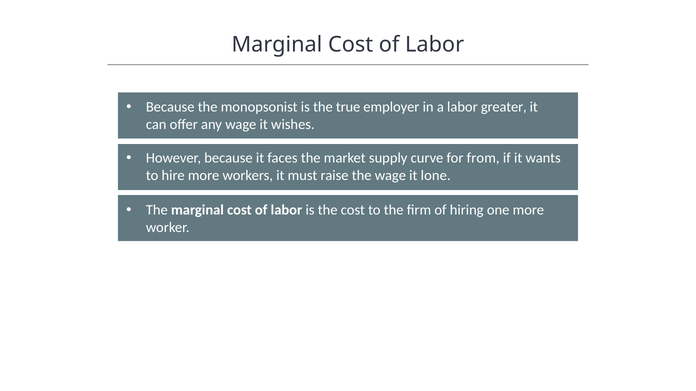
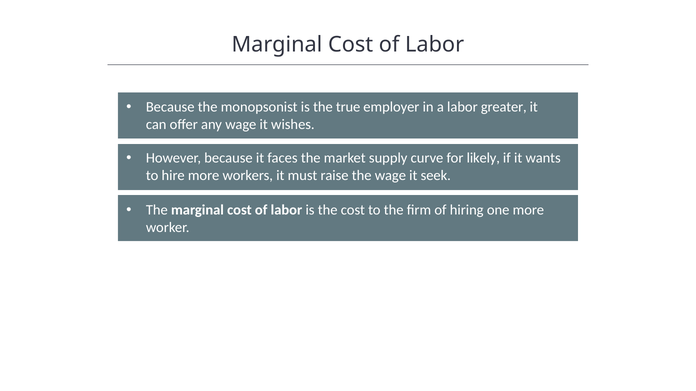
from: from -> likely (483, 158)
lone: lone -> seek (436, 176)
